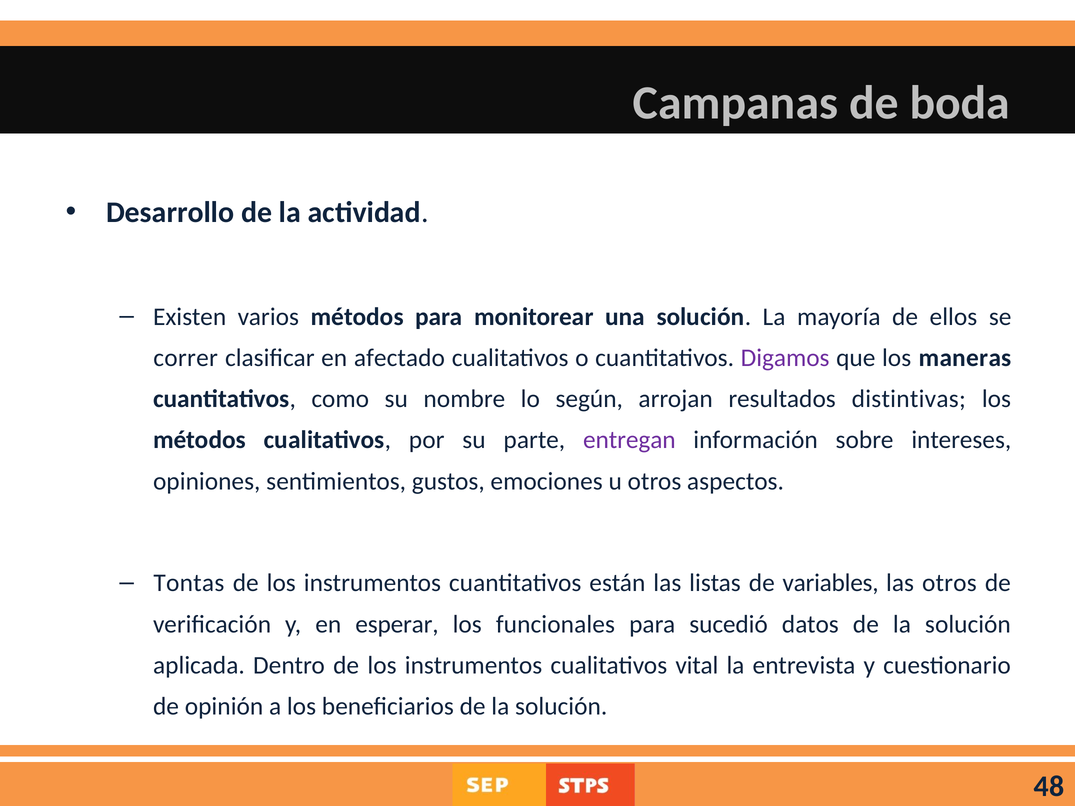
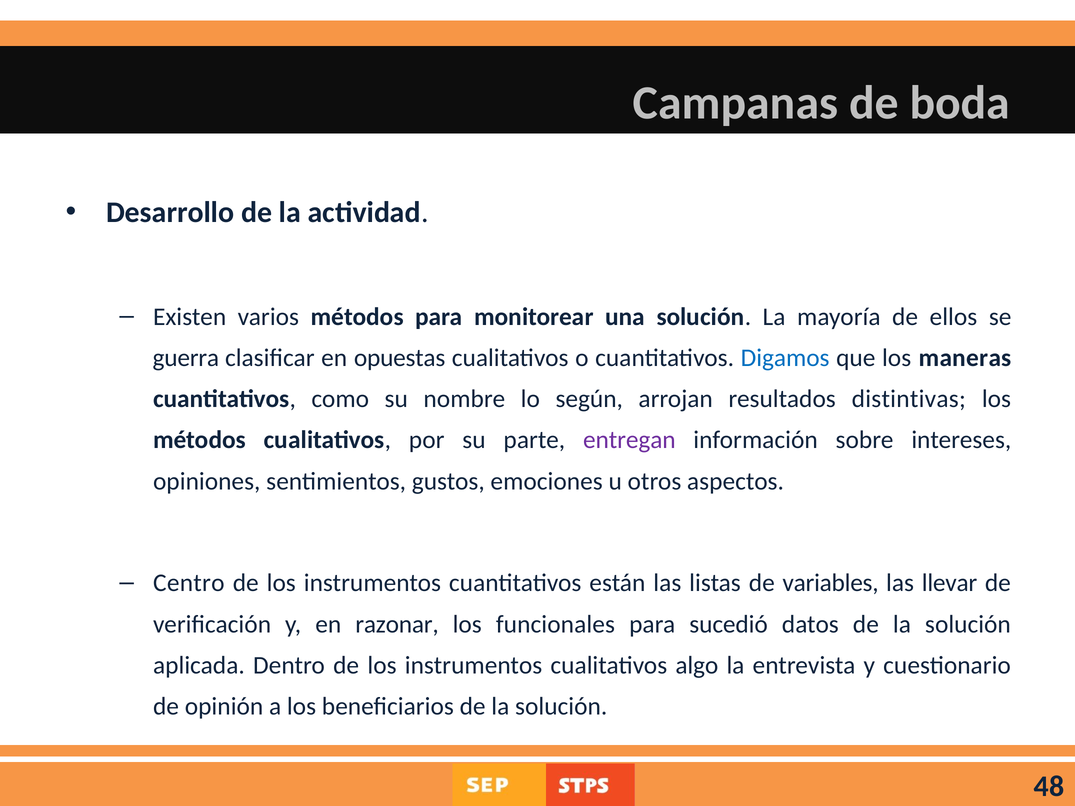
correr: correr -> guerra (186, 358)
afectado: afectado -> opuestas (400, 358)
Digamos colour: purple -> blue (785, 358)
Tontas: Tontas -> Centro (189, 583)
las otros: otros -> llevar (950, 583)
esperar: esperar -> razonar (397, 624)
vital: vital -> algo (697, 665)
